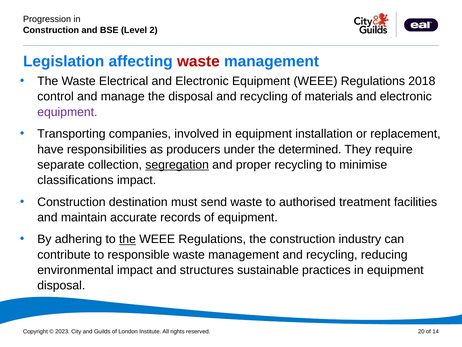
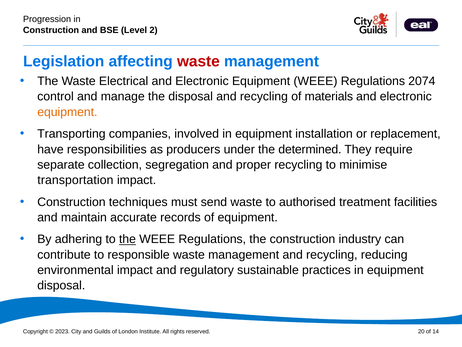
2018: 2018 -> 2074 (422, 81)
equipment colour: purple -> orange (67, 112)
segregation underline: present -> none (177, 165)
classifications: classifications -> transportation (75, 180)
destination: destination -> techniques (138, 202)
structures: structures -> regulatory (207, 270)
